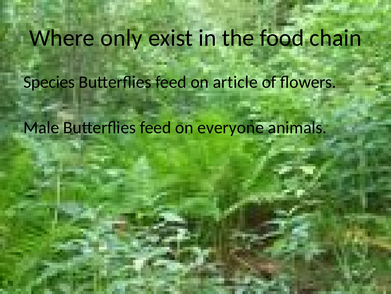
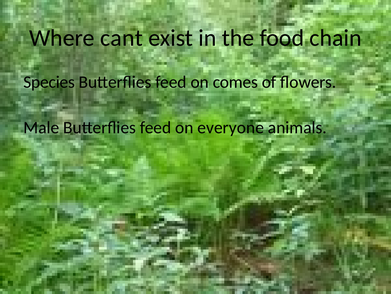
only: only -> cant (121, 38)
article: article -> comes (235, 82)
